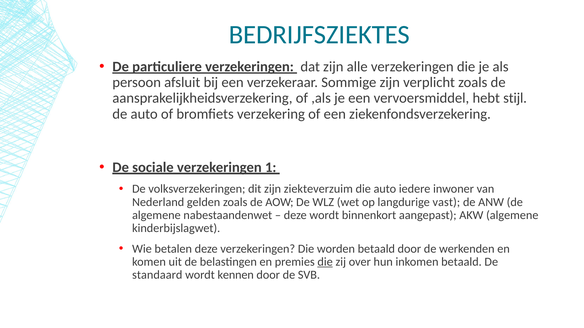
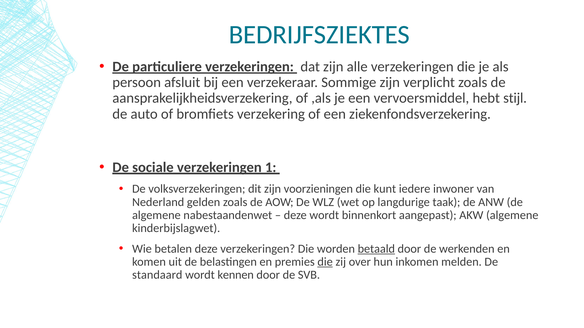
ziekteverzuim: ziekteverzuim -> voorzieningen (318, 189)
die auto: auto -> kunt (385, 189)
vast: vast -> taak (446, 202)
betaald underline: none -> present (376, 249)
inkomen betaald: betaald -> melden (461, 262)
